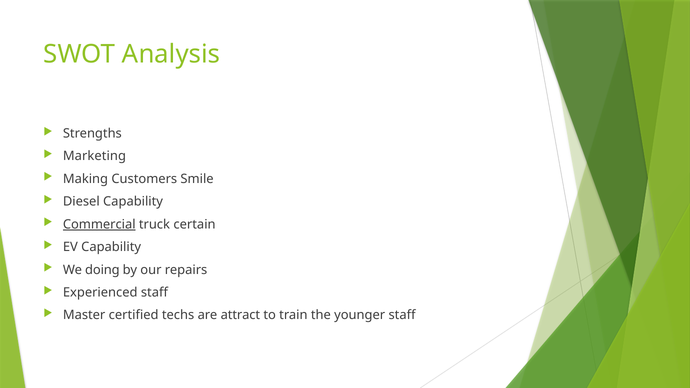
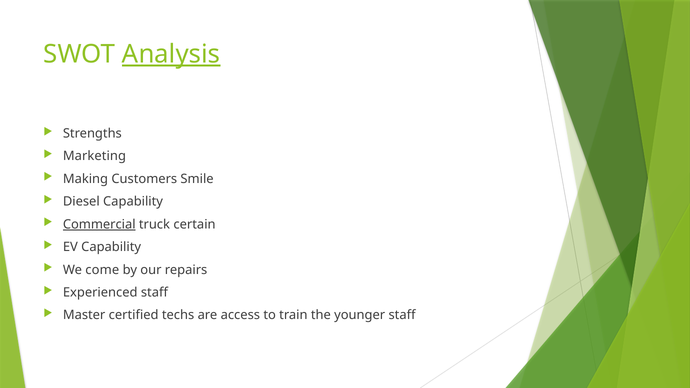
Analysis underline: none -> present (171, 54)
doing: doing -> come (102, 270)
attract: attract -> access (240, 315)
